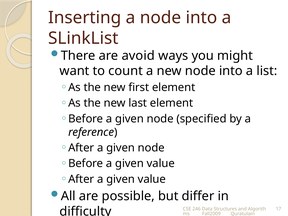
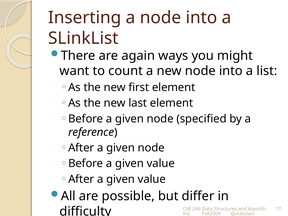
avoid: avoid -> again (138, 56)
